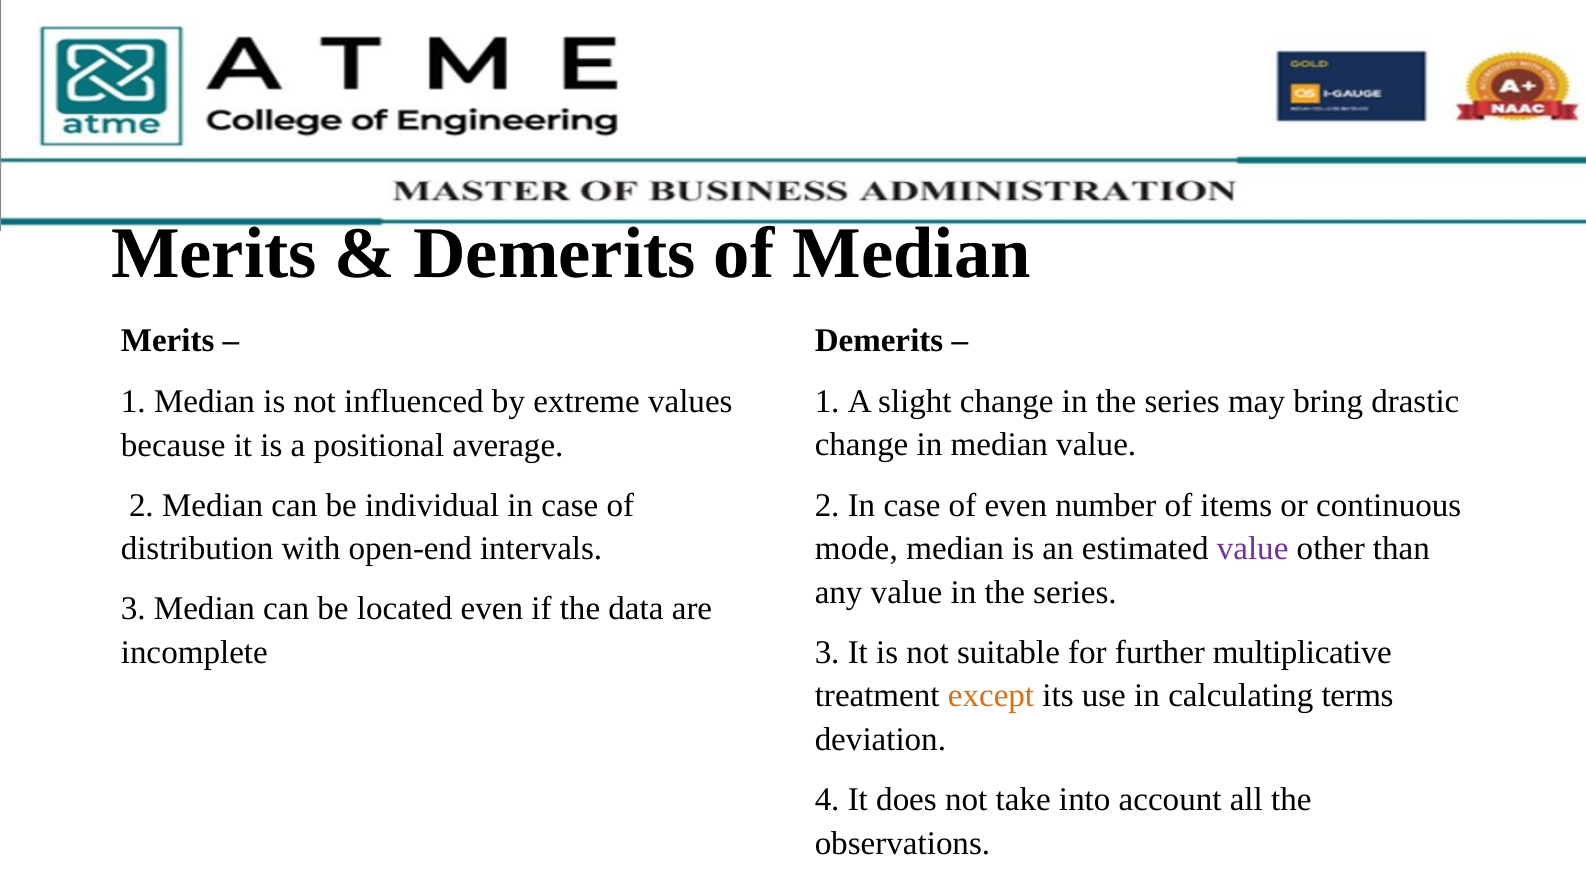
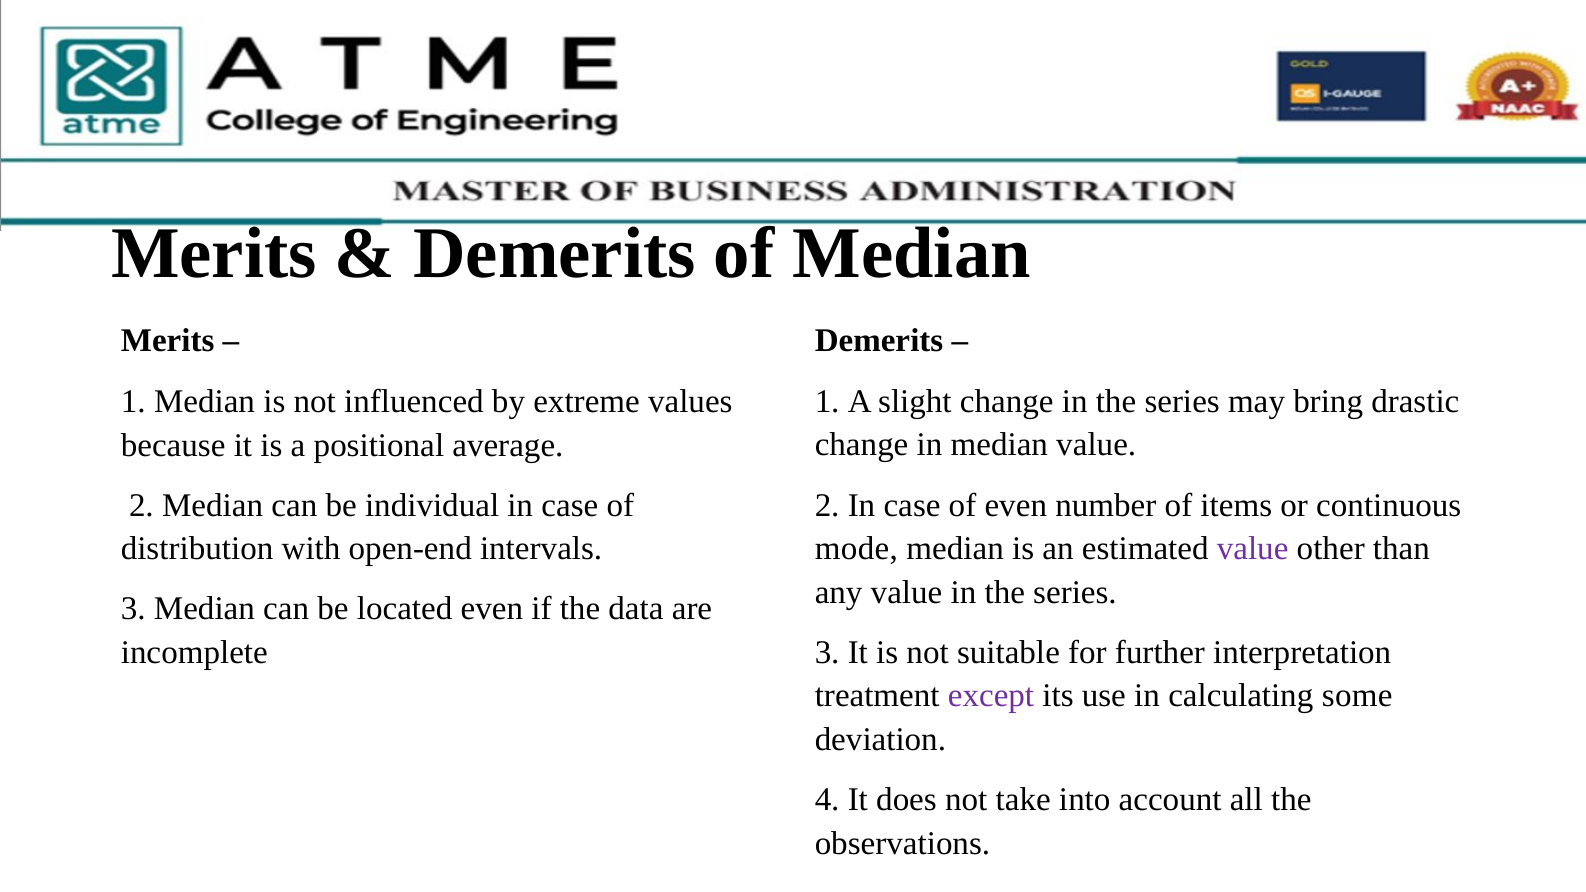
multiplicative: multiplicative -> interpretation (1302, 652)
except colour: orange -> purple (991, 696)
terms: terms -> some (1357, 696)
